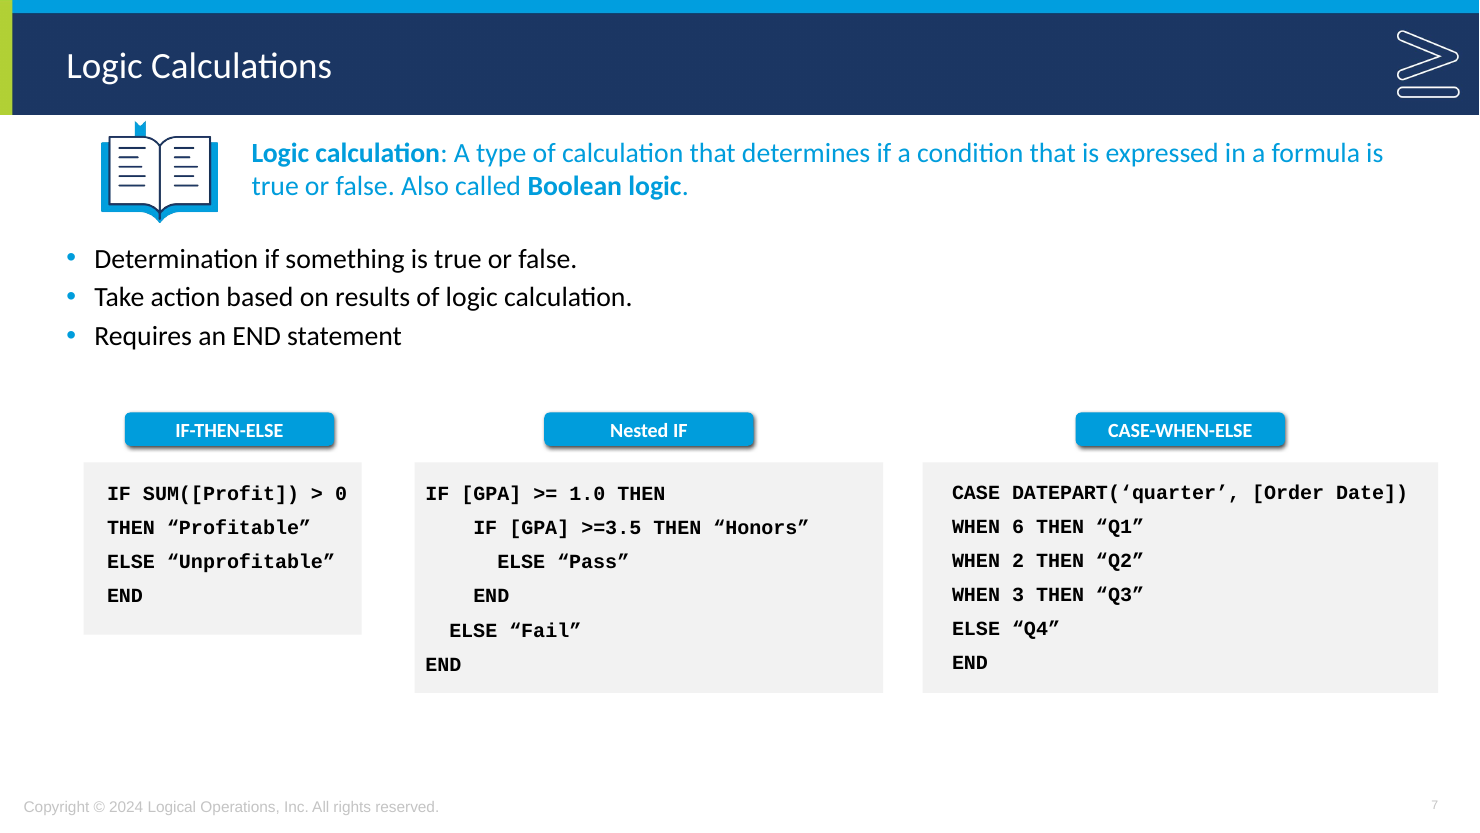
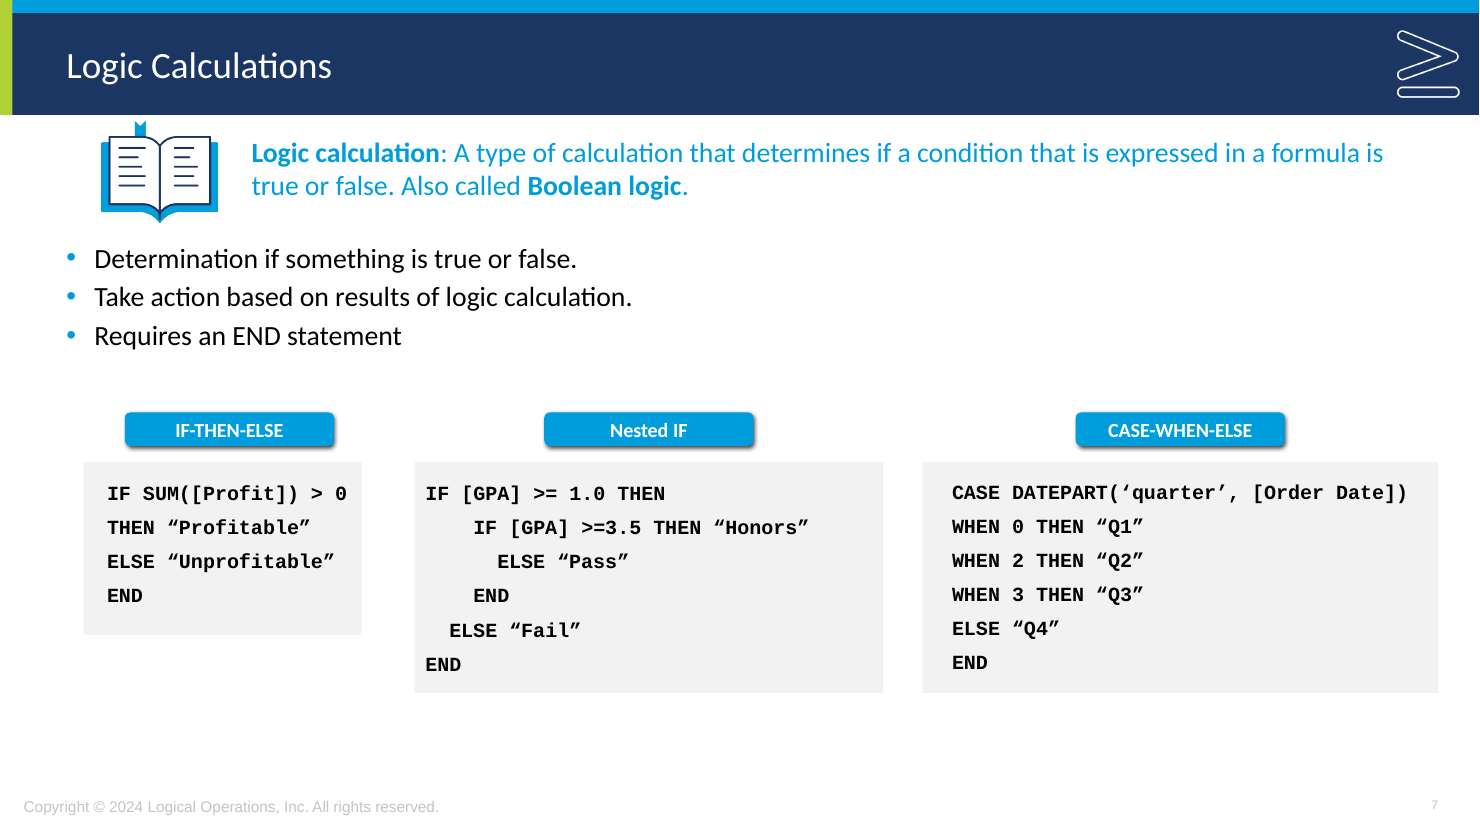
WHEN 6: 6 -> 0 (1018, 527)
